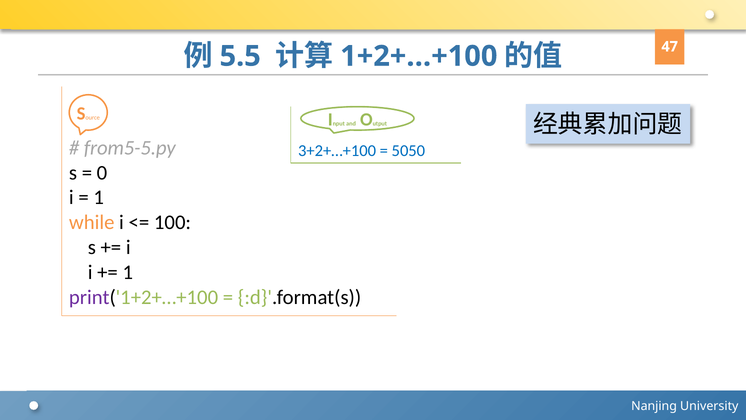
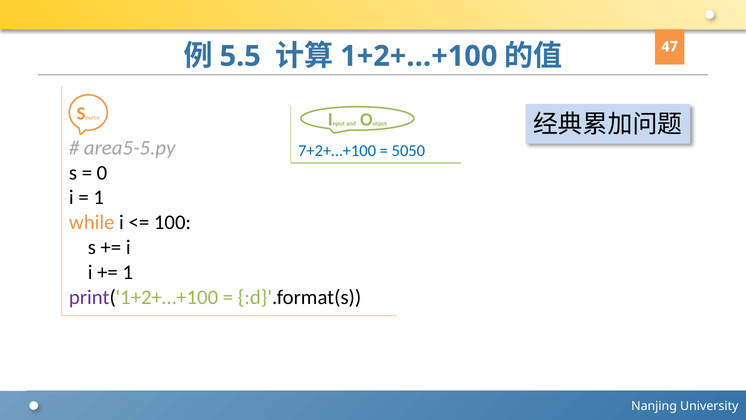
from5-5.py: from5-5.py -> area5-5.py (130, 148)
3+2+…+100: 3+2+…+100 -> 7+2+…+100 (337, 151)
